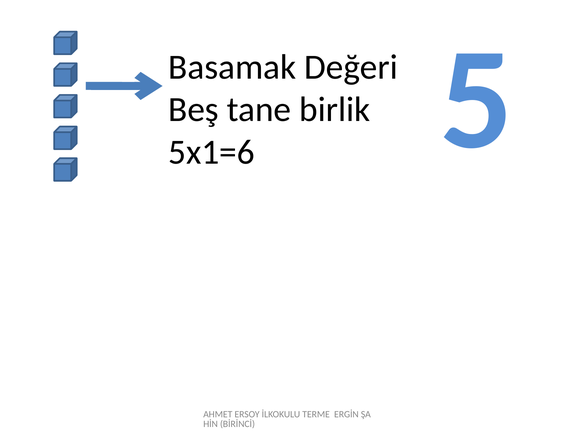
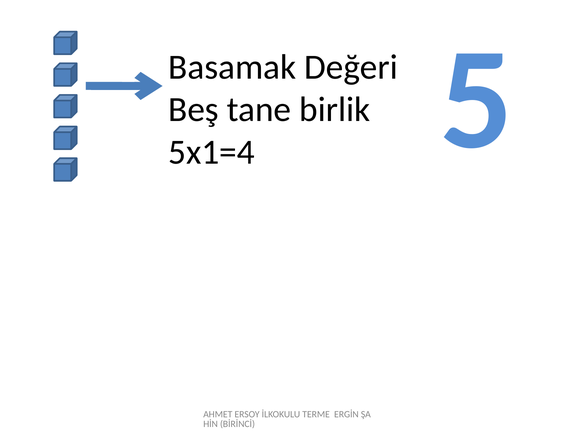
5x1=6: 5x1=6 -> 5x1=4 (211, 152)
